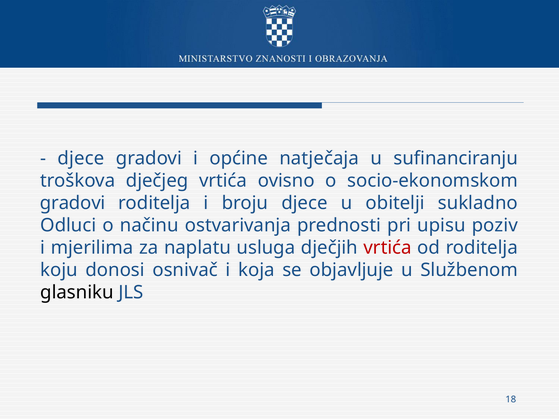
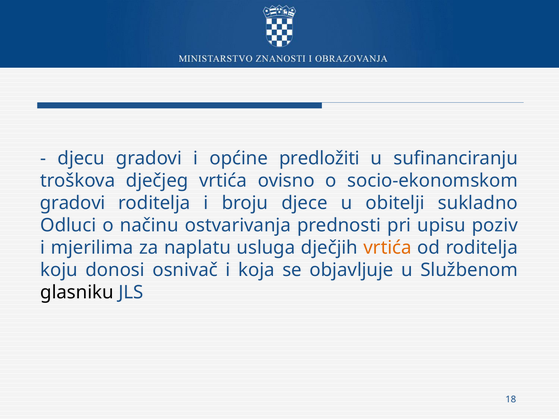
djece: djece -> djecu (81, 159)
natječaja: natječaja -> predložiti (319, 159)
vrtića colour: red -> orange (388, 248)
